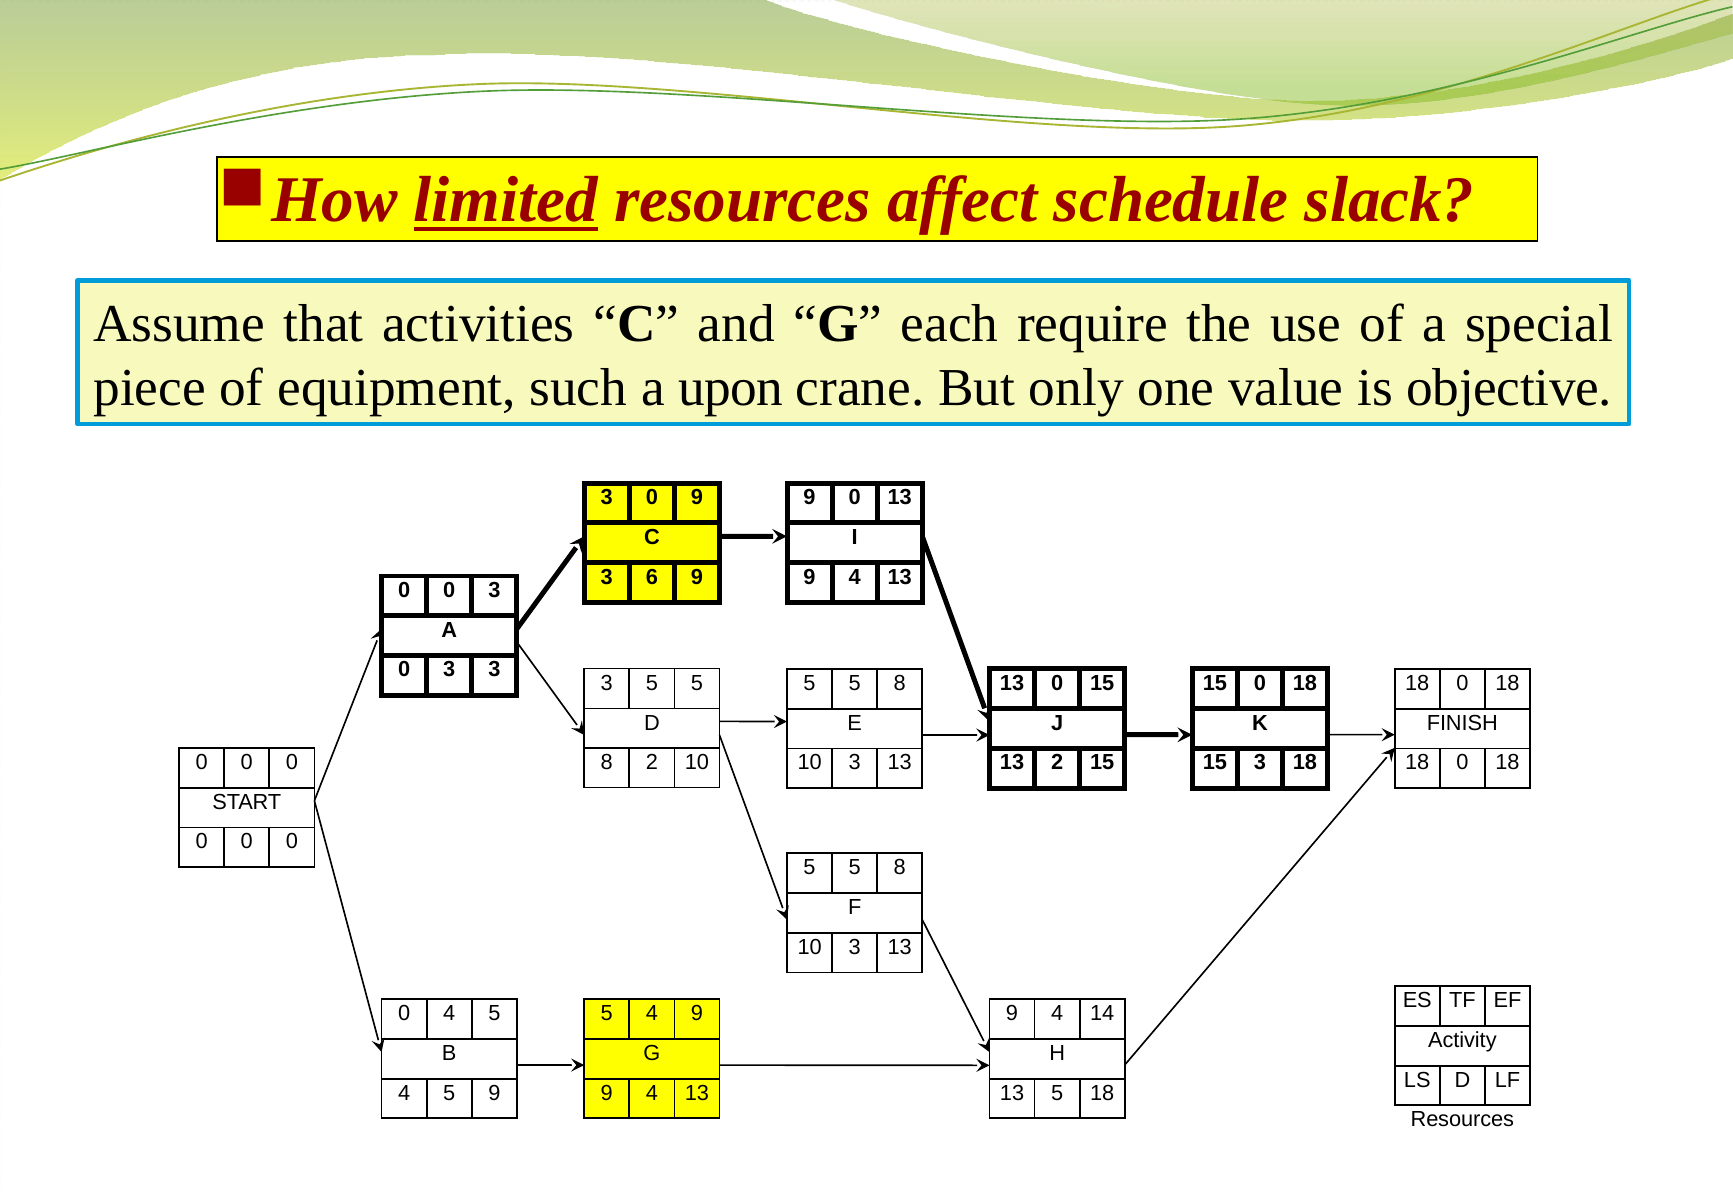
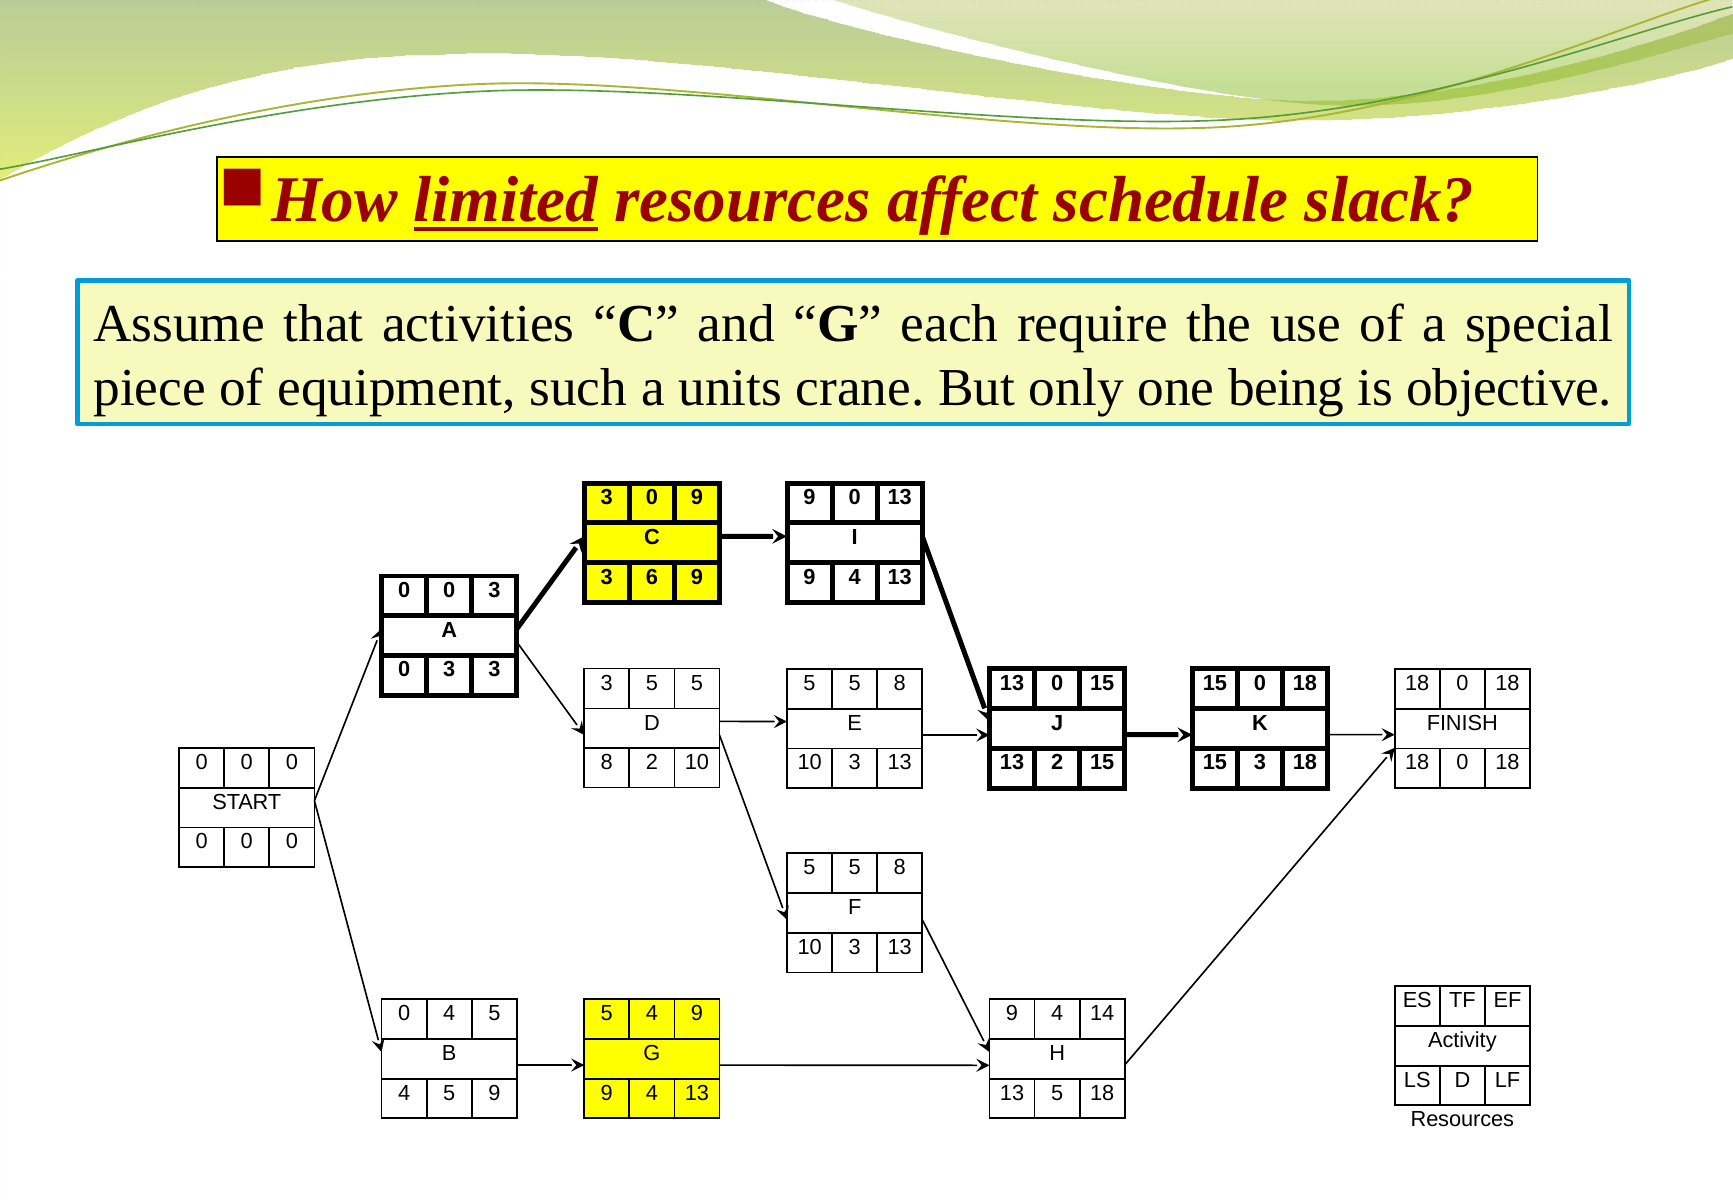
upon: upon -> units (730, 388)
value: value -> being (1286, 388)
